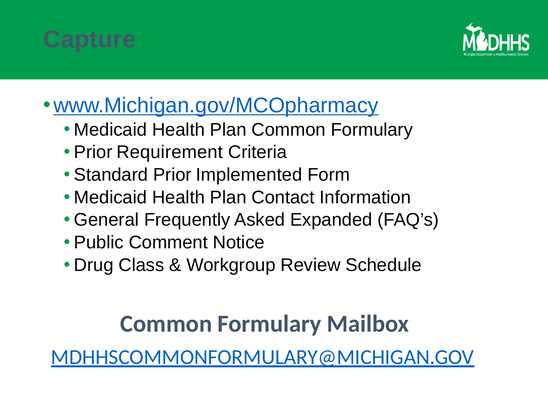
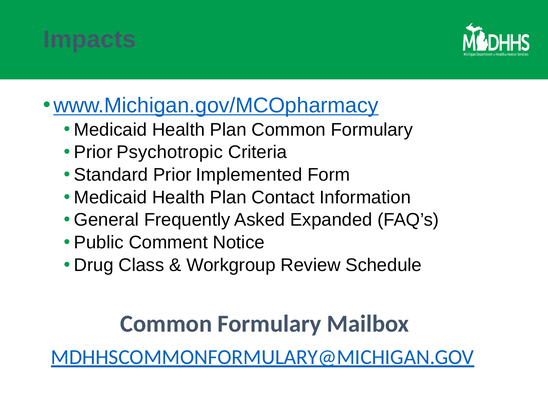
Capture: Capture -> Impacts (90, 40)
Requirement: Requirement -> Psychotropic (170, 152)
